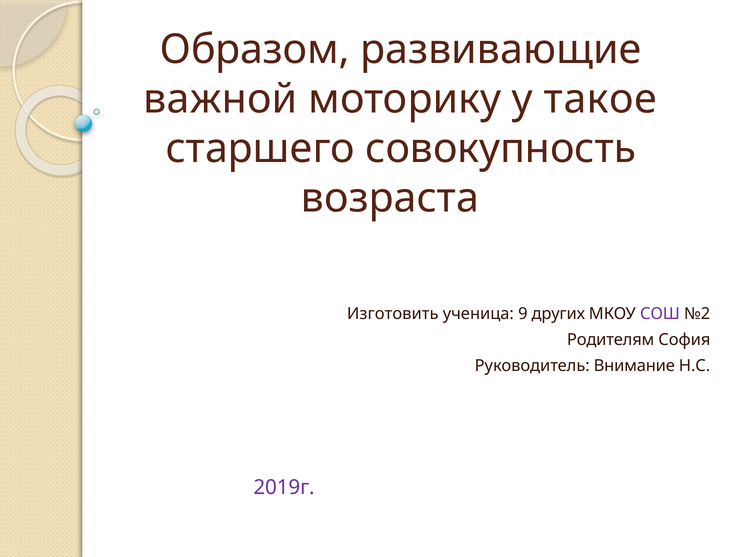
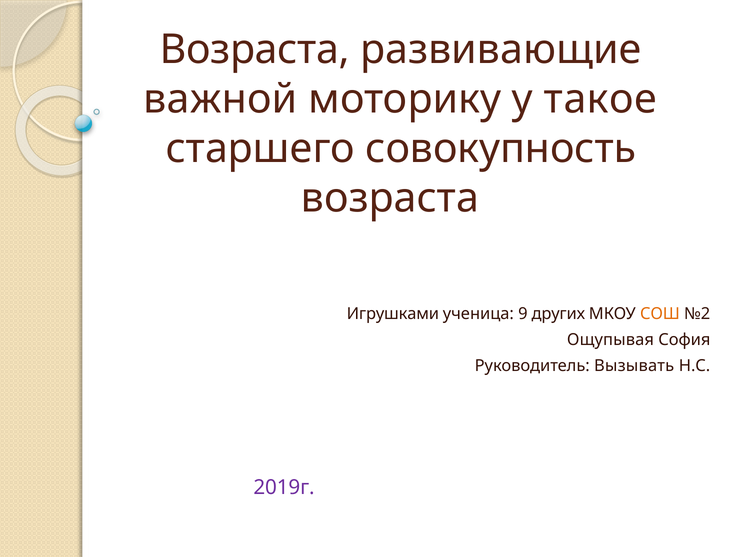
Образом: Образом -> Возраста (255, 50)
Изготовить: Изготовить -> Игрушками (393, 314)
СОШ colour: purple -> orange (660, 314)
Родителям: Родителям -> Ощупывая (610, 340)
Внимание: Внимание -> Вызывать (634, 366)
